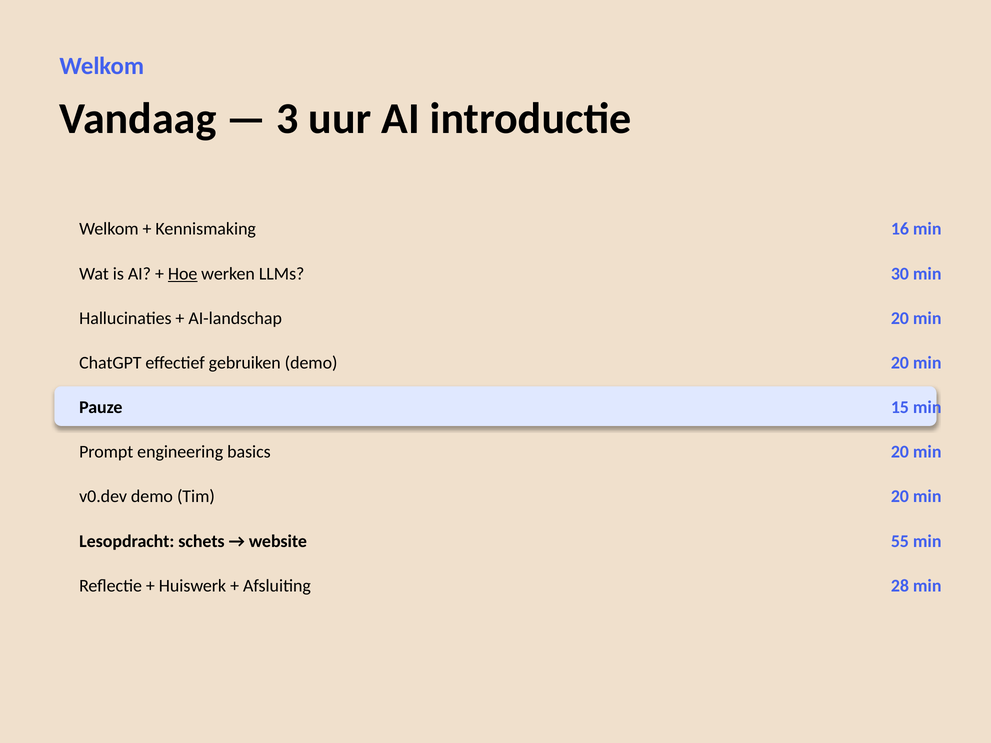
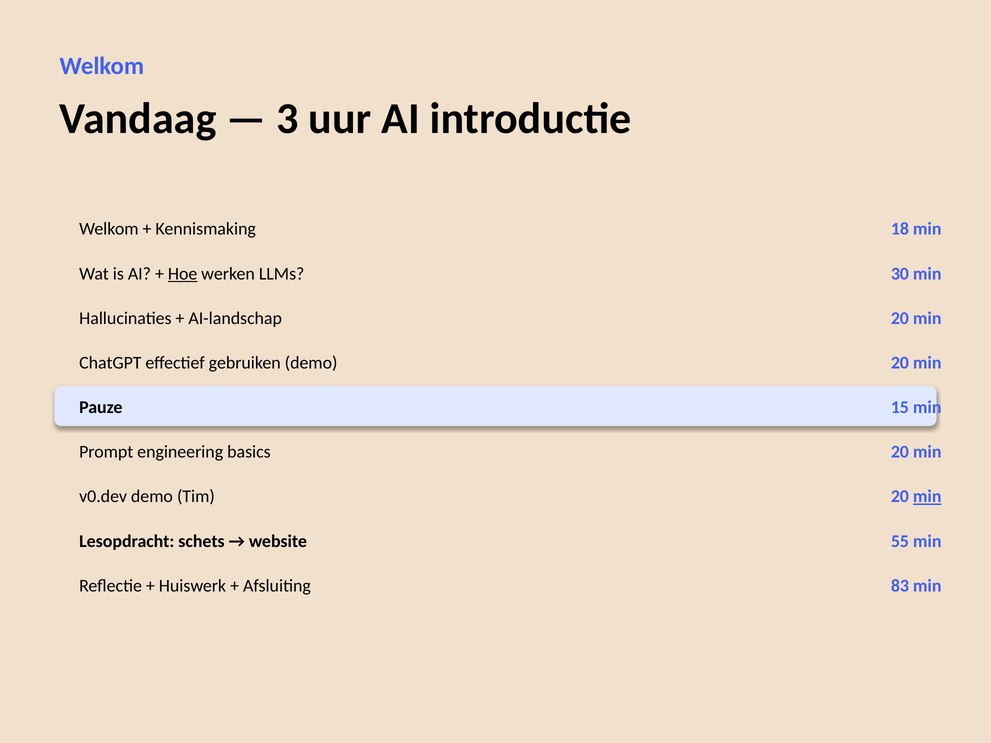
16: 16 -> 18 (900, 229)
min underline: none -> present (927, 497)
28: 28 -> 83 (900, 586)
